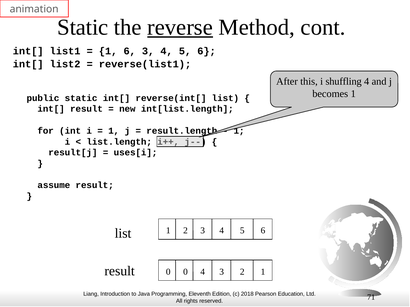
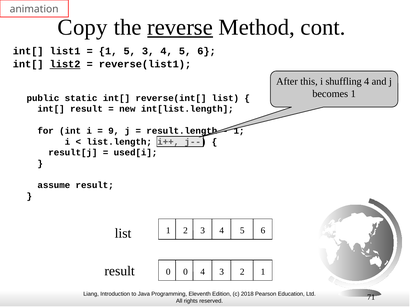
Static: Static -> Copy (83, 27)
1 6: 6 -> 5 (130, 51)
list2 underline: none -> present (65, 64)
1: 1 -> 9 (114, 131)
uses[i: uses[i -> used[i (136, 153)
